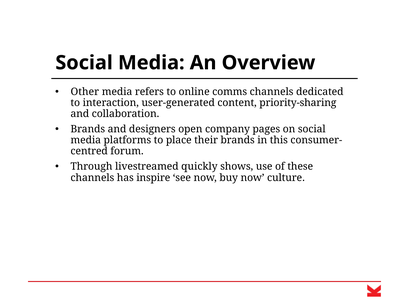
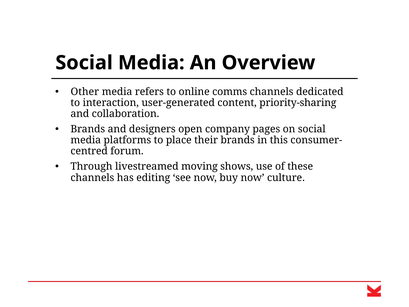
quickly: quickly -> moving (199, 166)
inspire: inspire -> editing (153, 178)
